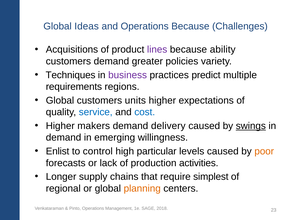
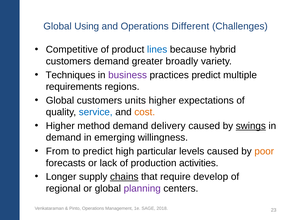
Ideas: Ideas -> Using (87, 26)
Operations Because: Because -> Different (190, 26)
Acquisitions: Acquisitions -> Competitive (72, 50)
lines colour: purple -> blue (157, 50)
ability: ability -> hybrid (223, 50)
policies: policies -> broadly (182, 61)
cost colour: blue -> orange (145, 112)
makers: makers -> method (94, 126)
Enlist: Enlist -> From (57, 152)
to control: control -> predict (98, 152)
chains underline: none -> present (124, 177)
simplest: simplest -> develop (211, 177)
planning colour: orange -> purple (142, 189)
